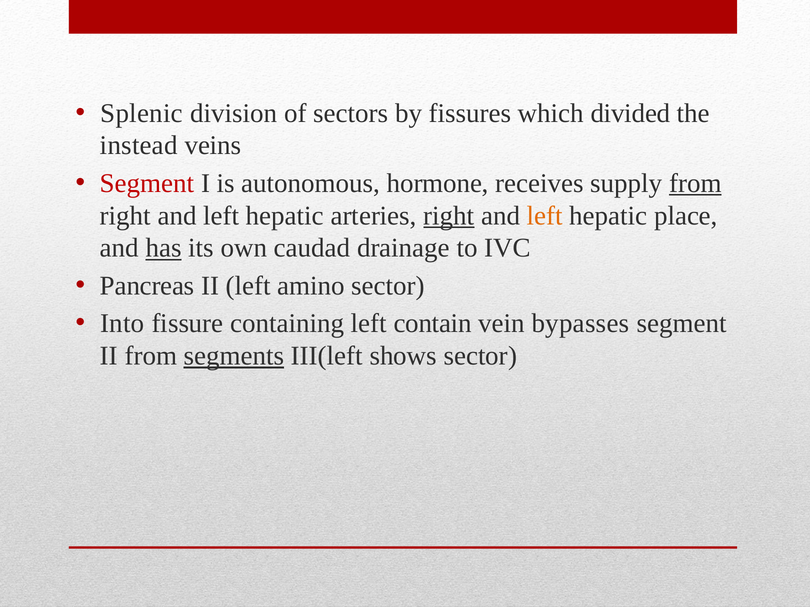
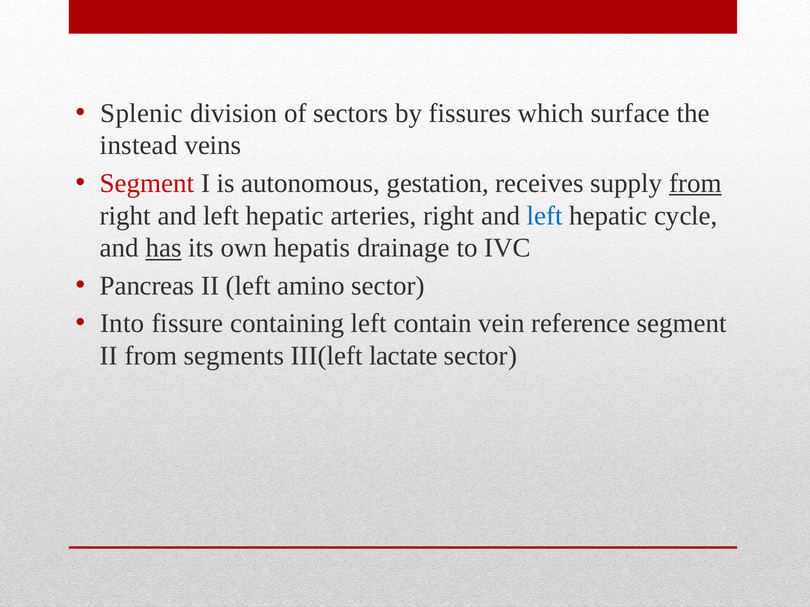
divided: divided -> surface (630, 113)
hormone: hormone -> gestation (438, 183)
right underline: present -> none (449, 216)
left colour: orange -> blue (545, 216)
place: place -> cycle (686, 216)
caudad: caudad -> hepatis (312, 248)
bypasses: bypasses -> reference (581, 324)
segments underline: present -> none (234, 356)
shows: shows -> lactate (403, 356)
